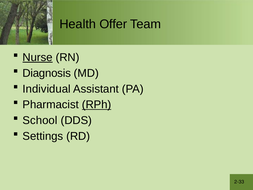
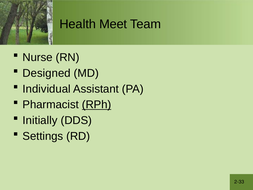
Offer: Offer -> Meet (113, 24)
Nurse underline: present -> none (38, 57)
Diagnosis: Diagnosis -> Designed (47, 73)
School: School -> Initially (40, 120)
